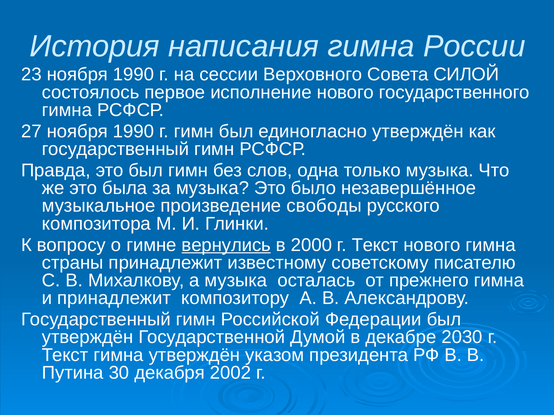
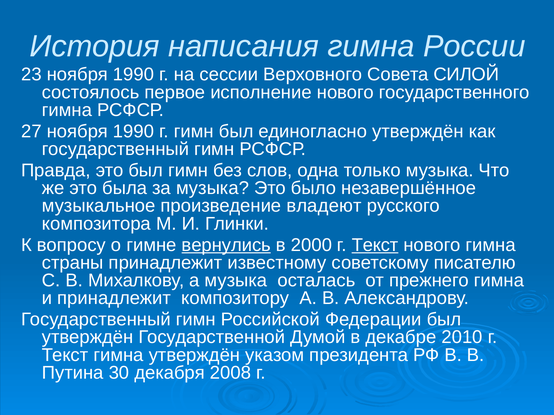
свободы: свободы -> владеют (324, 206)
Текст underline: none -> present (375, 245)
2030: 2030 -> 2010 (462, 338)
2002: 2002 -> 2008 (230, 373)
